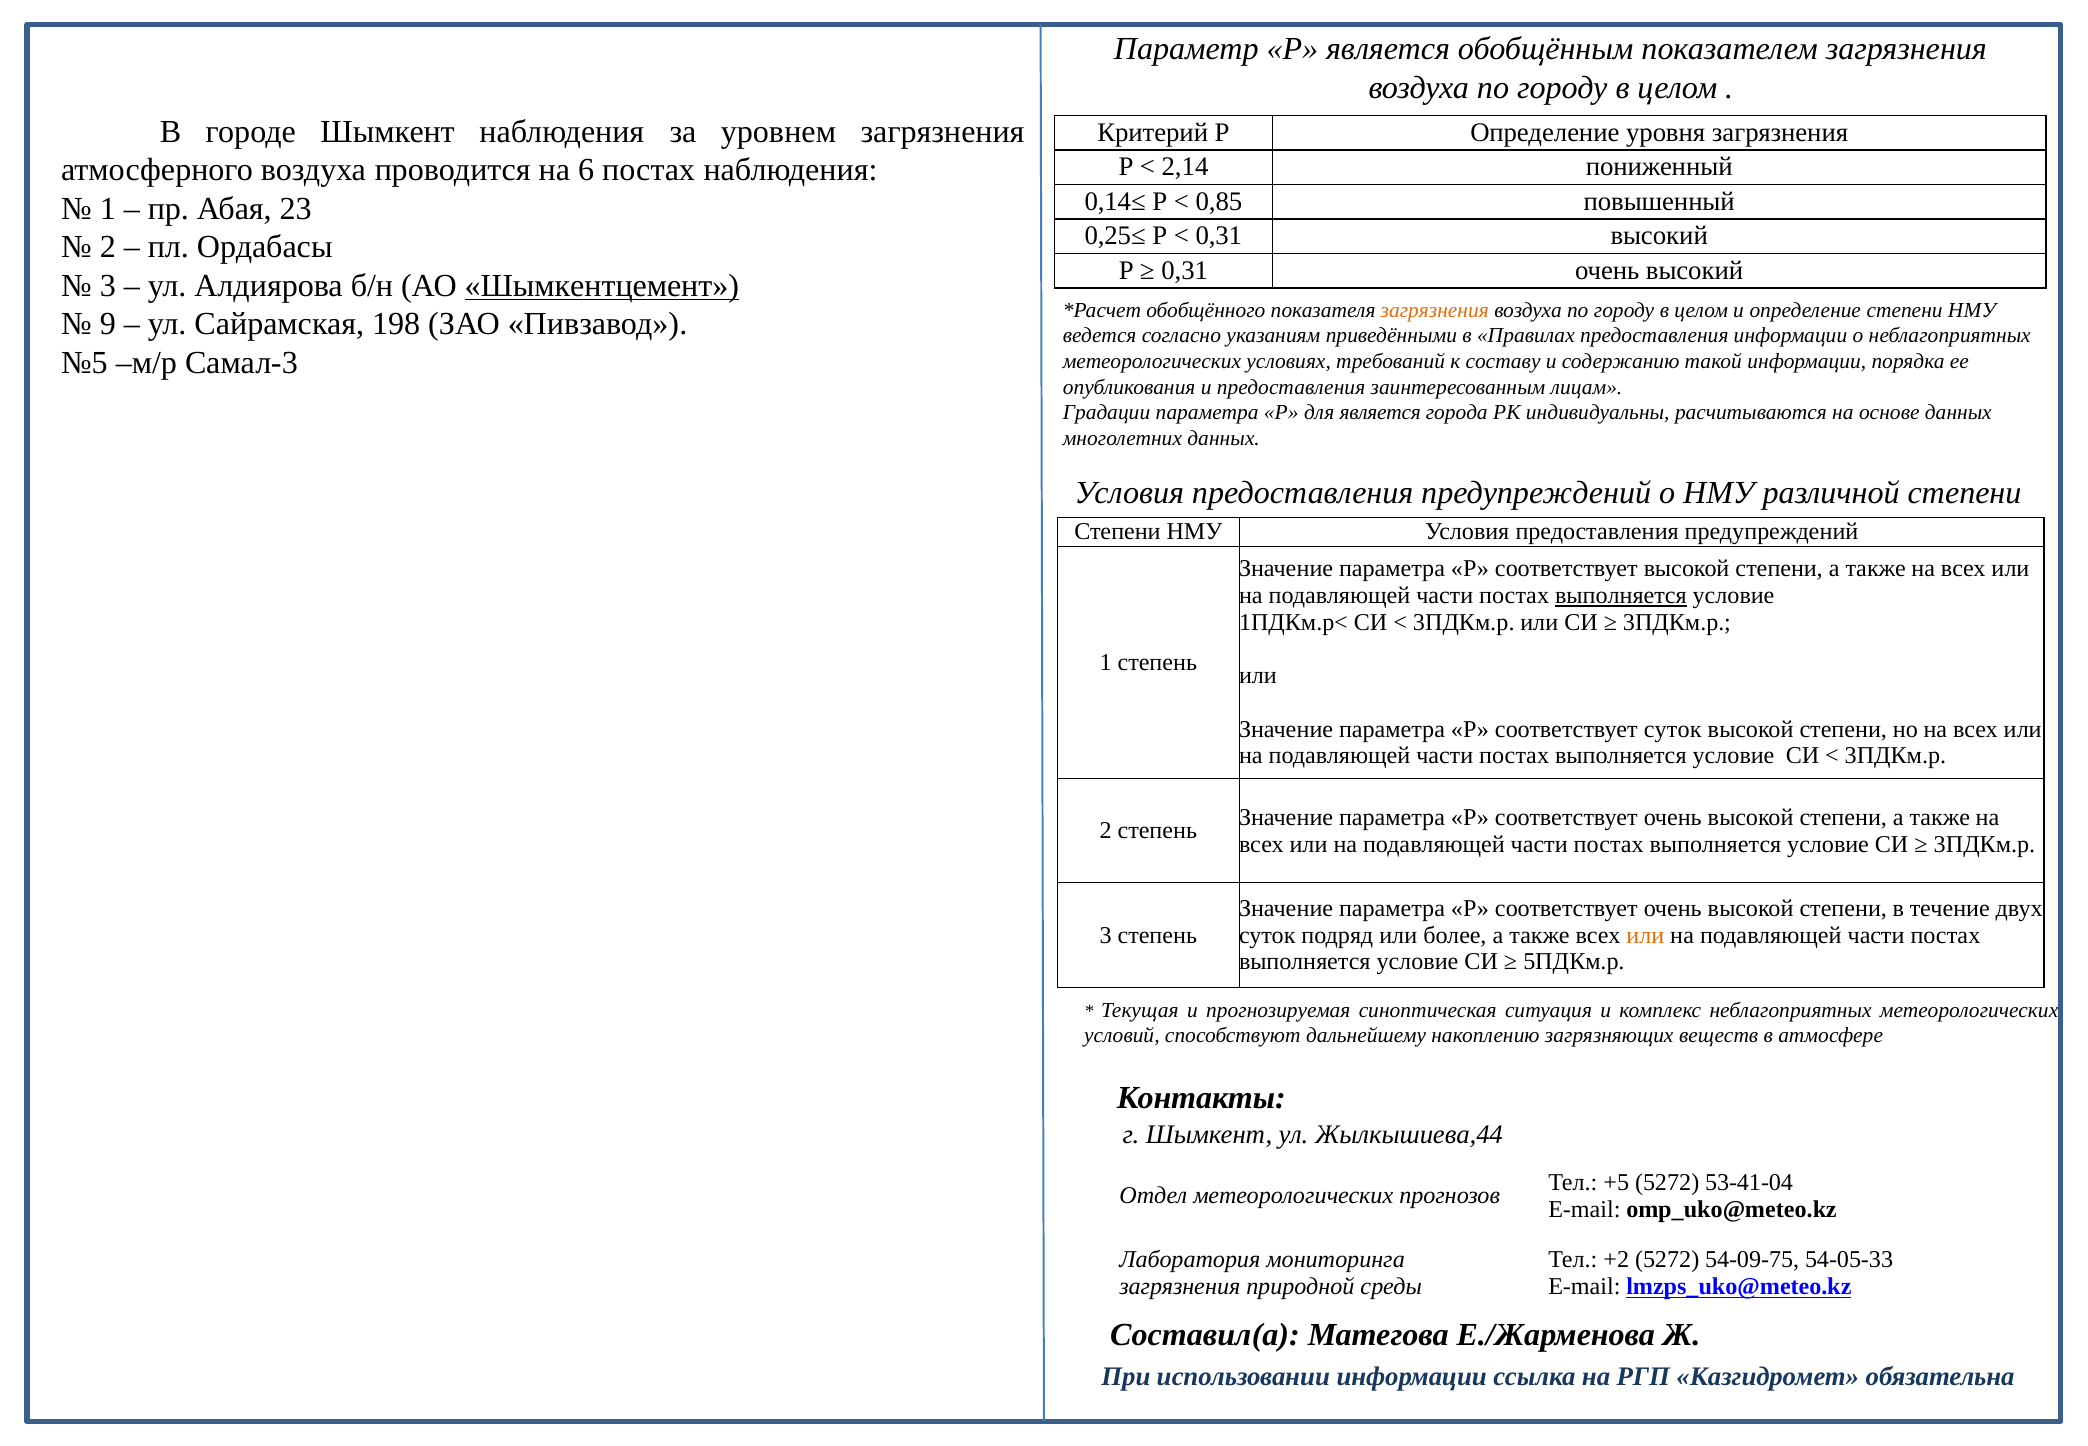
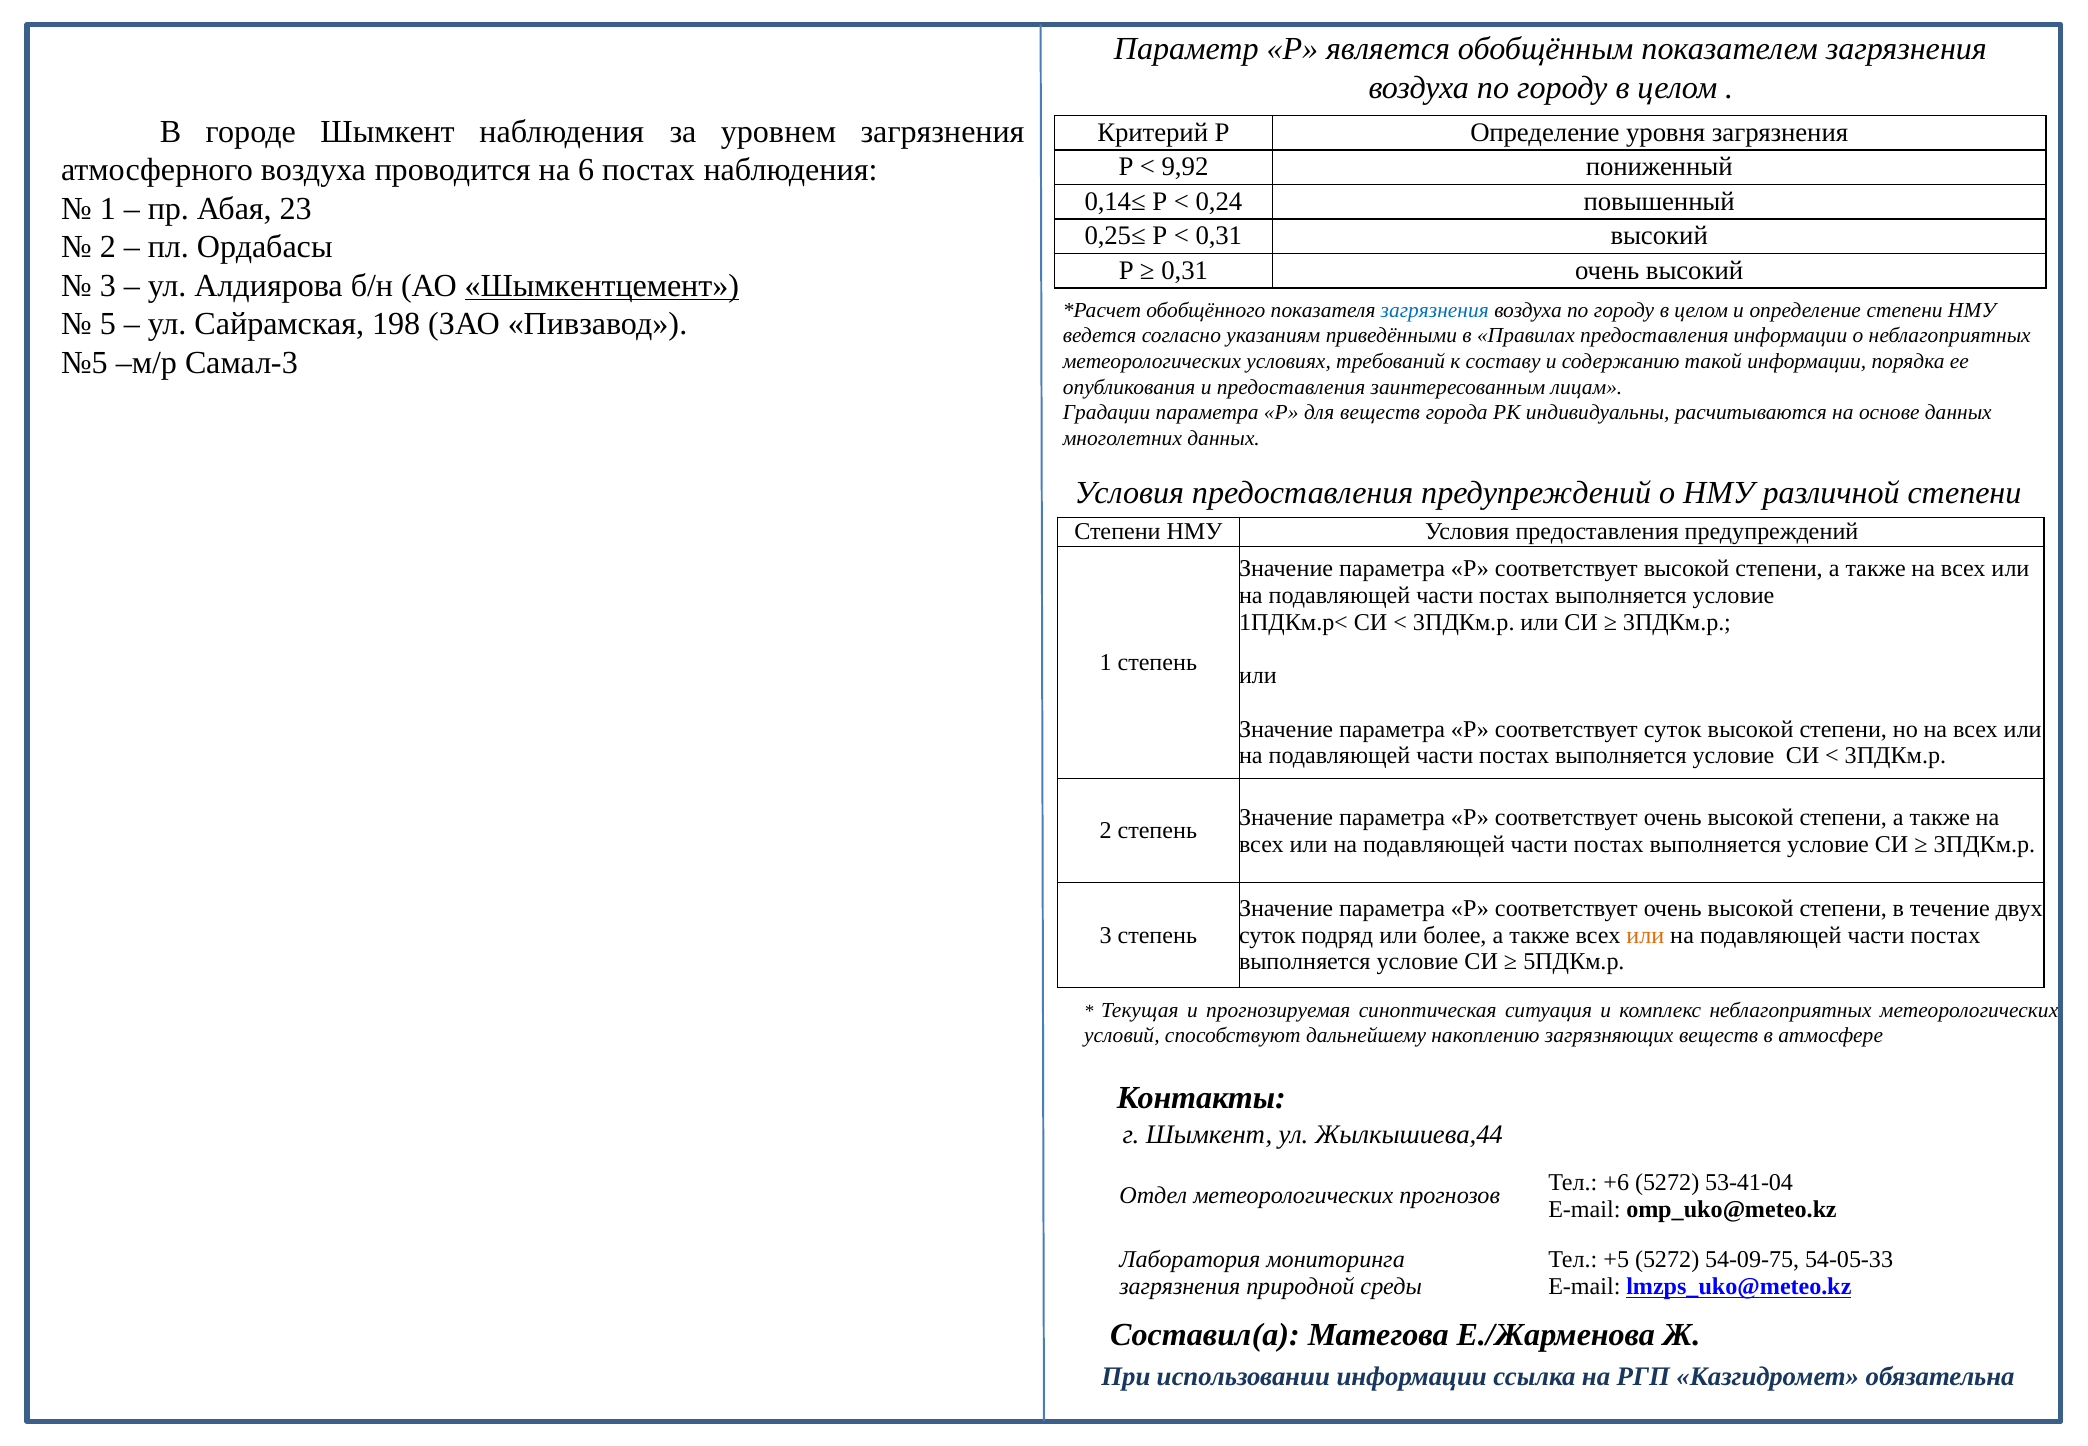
2,14: 2,14 -> 9,92 (1185, 167)
0,85: 0,85 -> 0,24 (1219, 201)
загрязнения colour: orange -> blue (1435, 310)
9: 9 -> 5 (108, 324)
для является: является -> веществ (1380, 413)
выполняется underline: present -> none (1621, 595)
+5: +5 -> +6 (1616, 1182)
+2: +2 -> +5 (1616, 1260)
